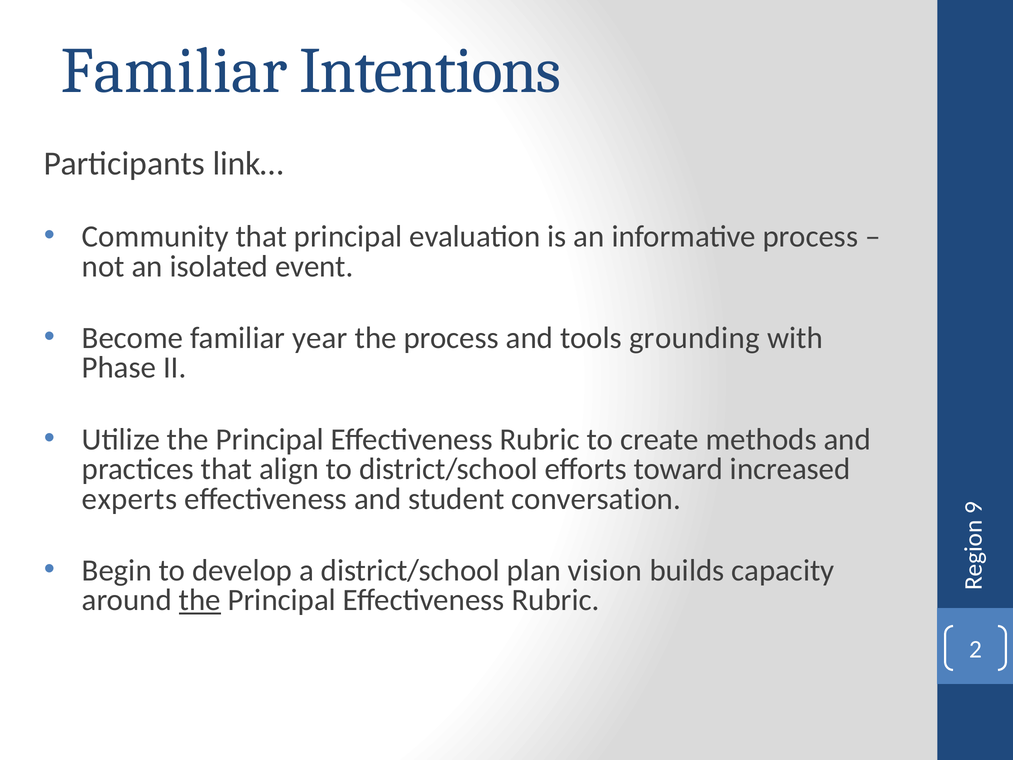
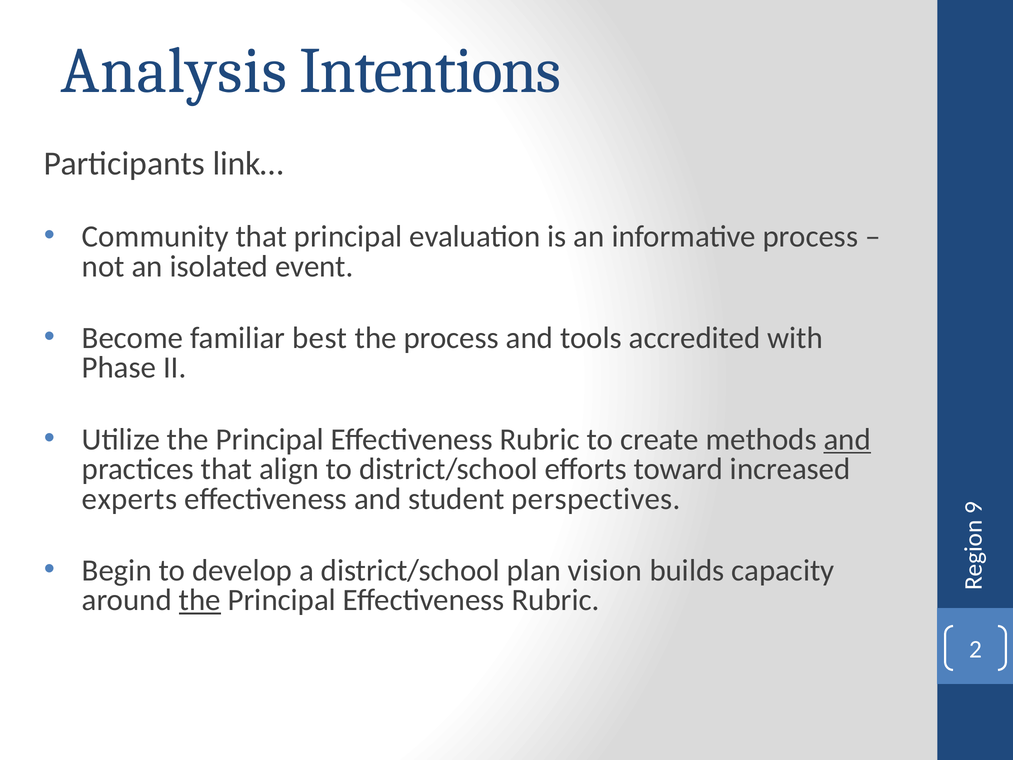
Familiar: Familiar -> Analysis (174, 71)
year: year -> best (320, 338)
grounding: grounding -> accredited (695, 338)
and underline: none -> present (847, 439)
conversation: conversation -> perspectives (596, 499)
